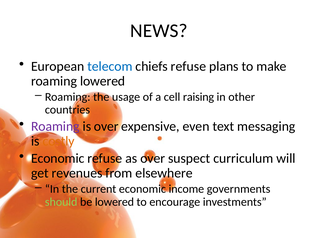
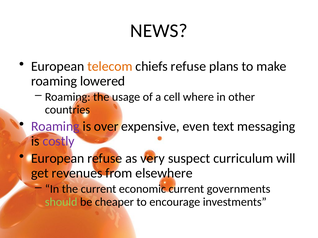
telecom colour: blue -> orange (110, 66)
raising: raising -> where (198, 97)
costly colour: orange -> purple (59, 141)
Economic: Economic -> European (58, 159)
as over: over -> very (153, 159)
economic income: income -> current (186, 189)
be lowered: lowered -> cheaper (114, 202)
